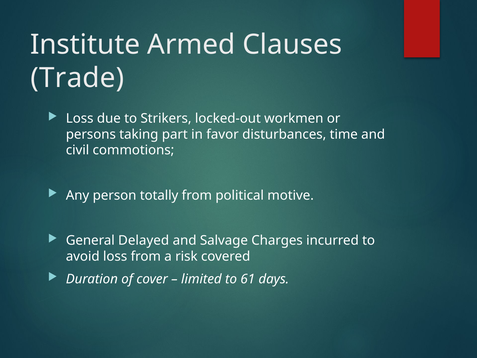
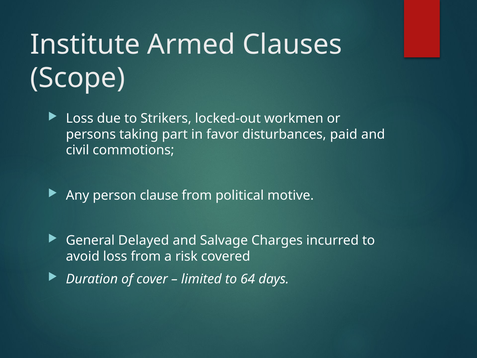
Trade: Trade -> Scope (78, 78)
time: time -> paid (344, 134)
totally: totally -> clause (159, 195)
61: 61 -> 64 (248, 279)
